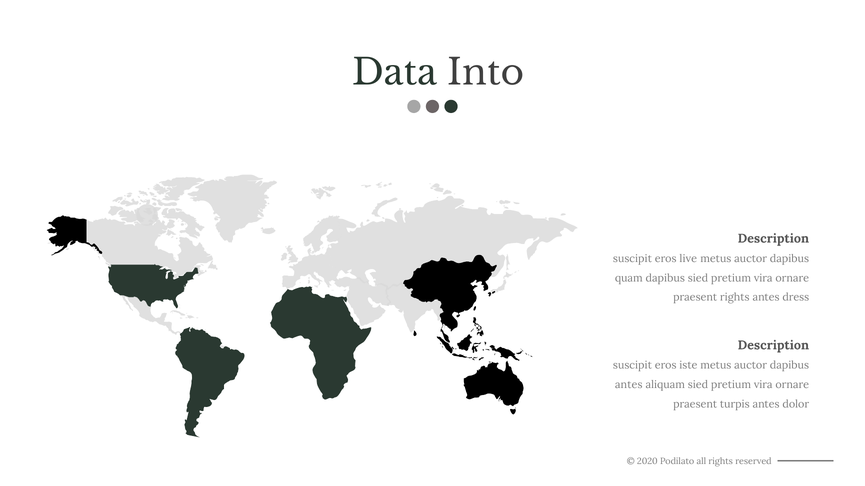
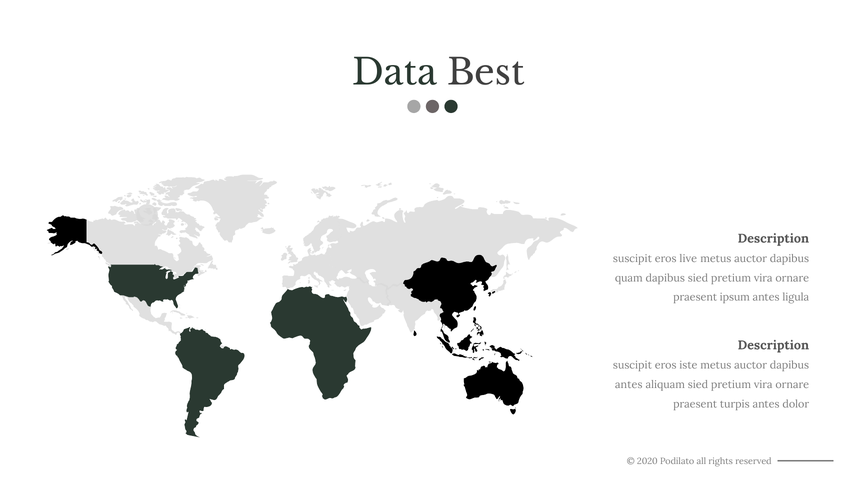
Into: Into -> Best (486, 73)
praesent rights: rights -> ipsum (735, 298)
dress: dress -> ligula (796, 298)
